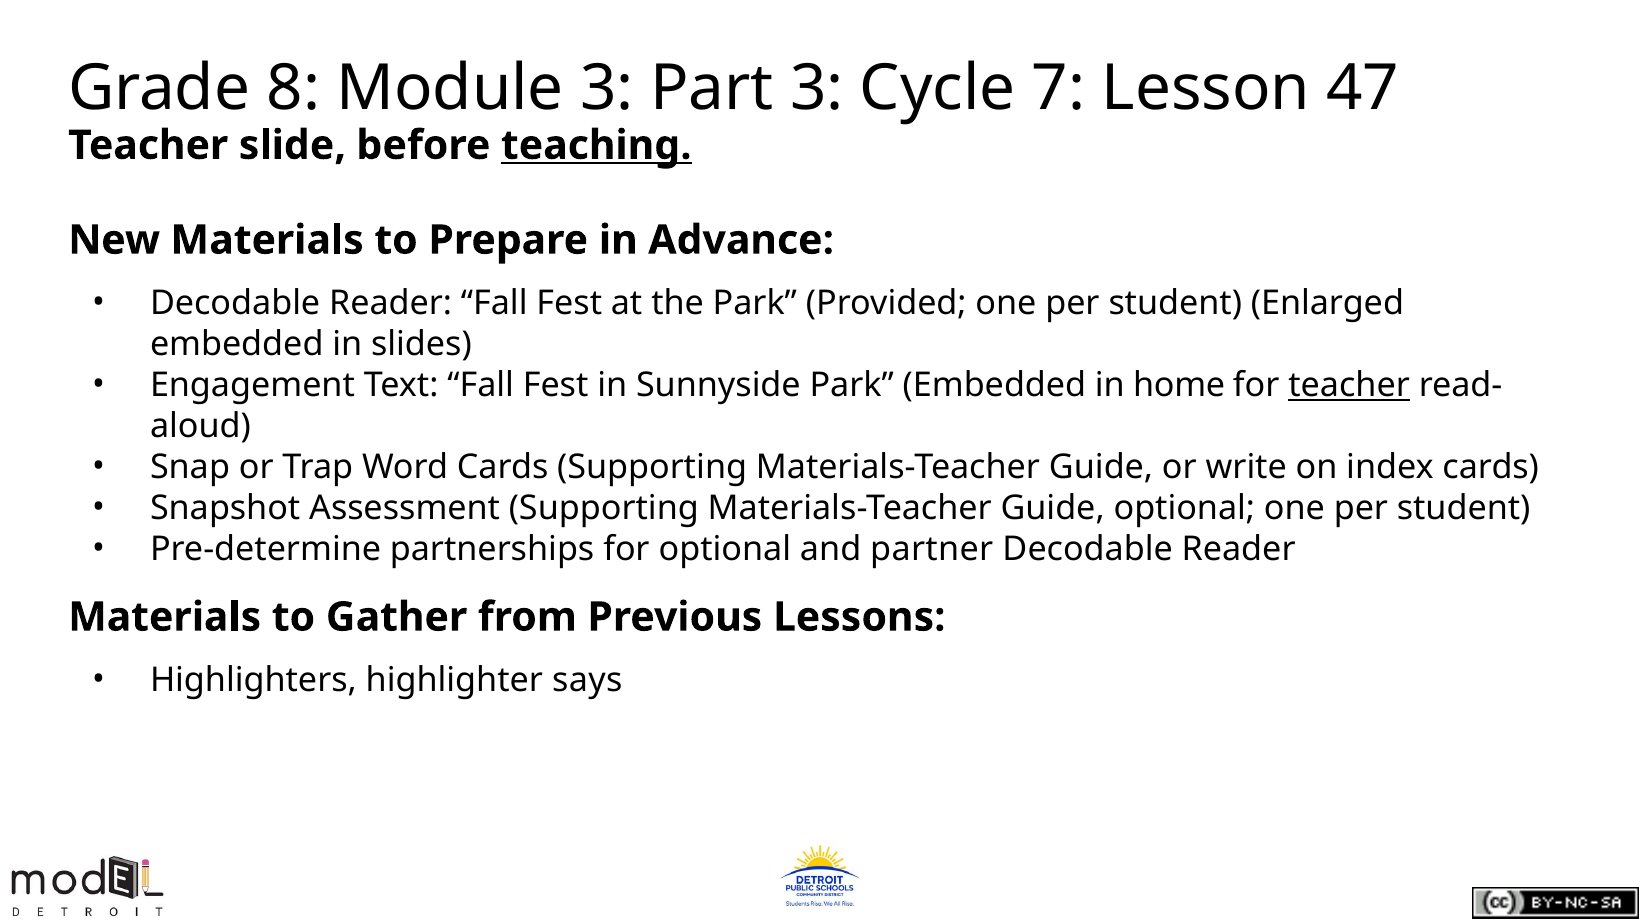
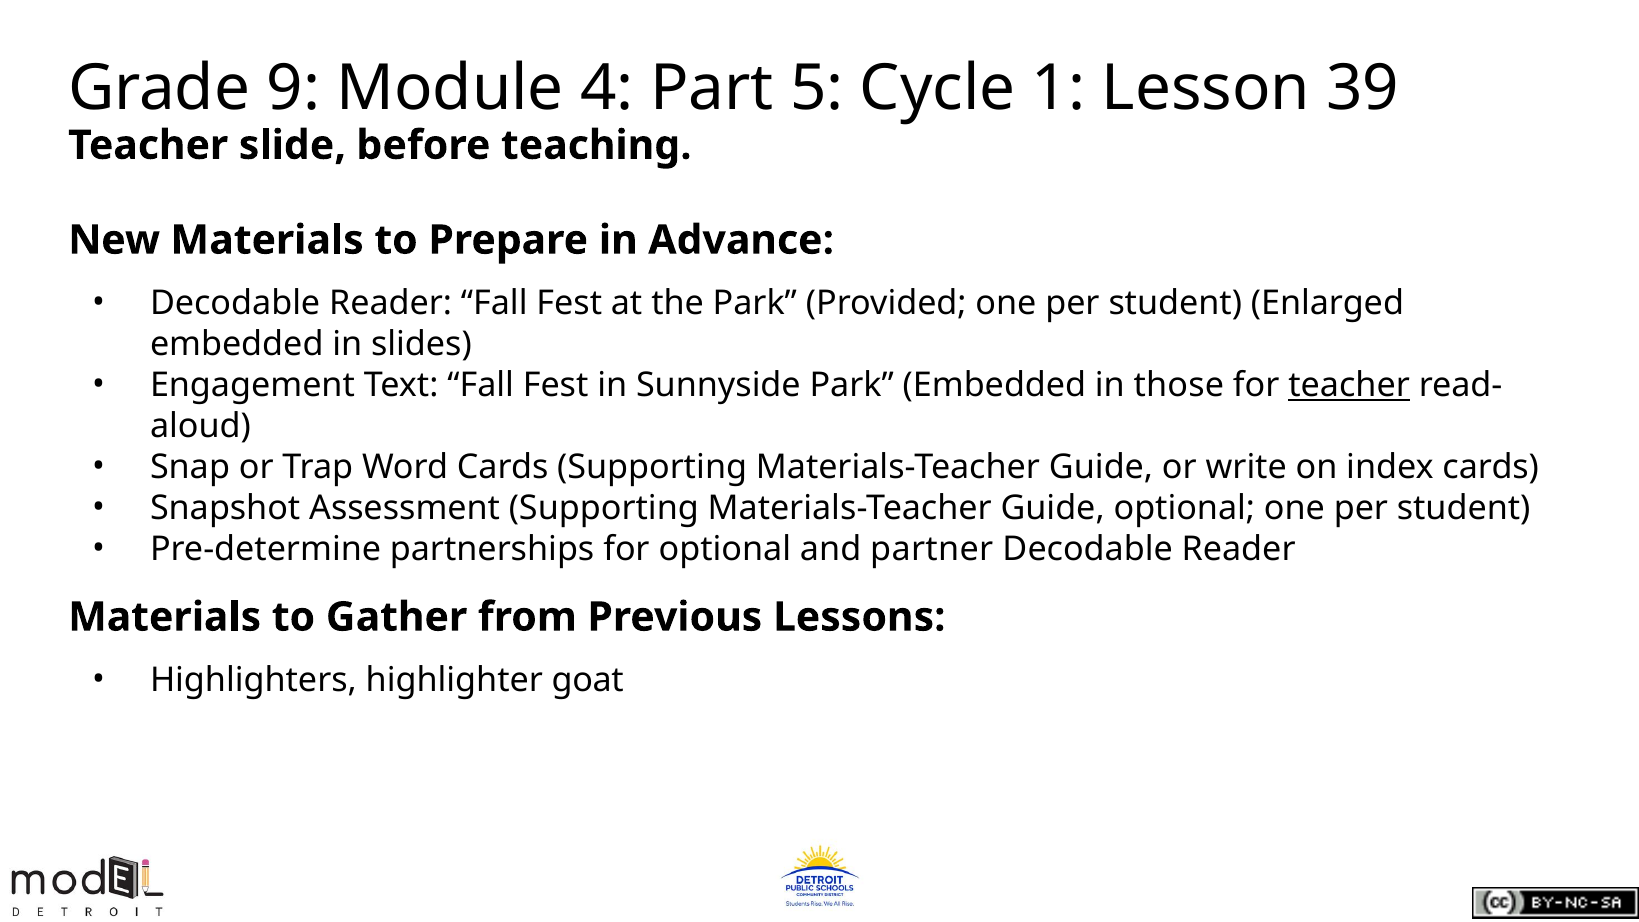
8: 8 -> 9 (293, 89)
Module 3: 3 -> 4 (607, 89)
Part 3: 3 -> 5 (817, 89)
7: 7 -> 1 (1059, 89)
47: 47 -> 39 (1363, 89)
teaching underline: present -> none (596, 145)
home: home -> those (1179, 385)
says: says -> goat (588, 680)
